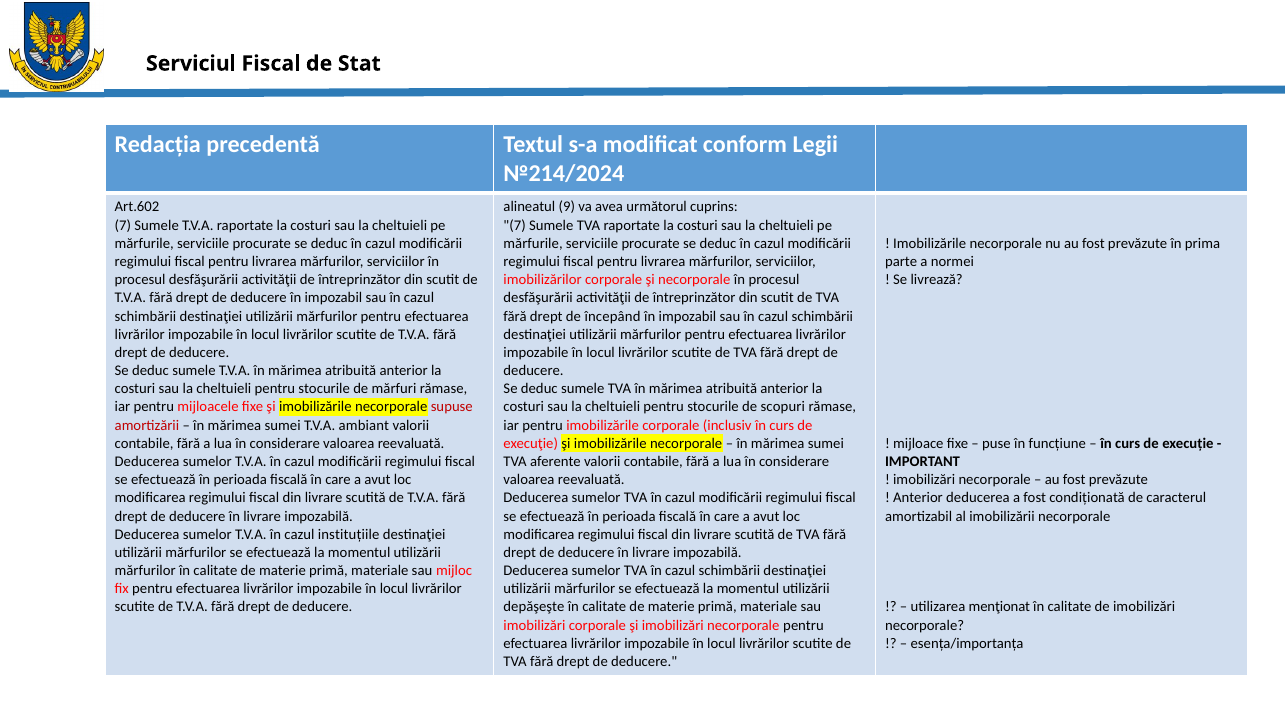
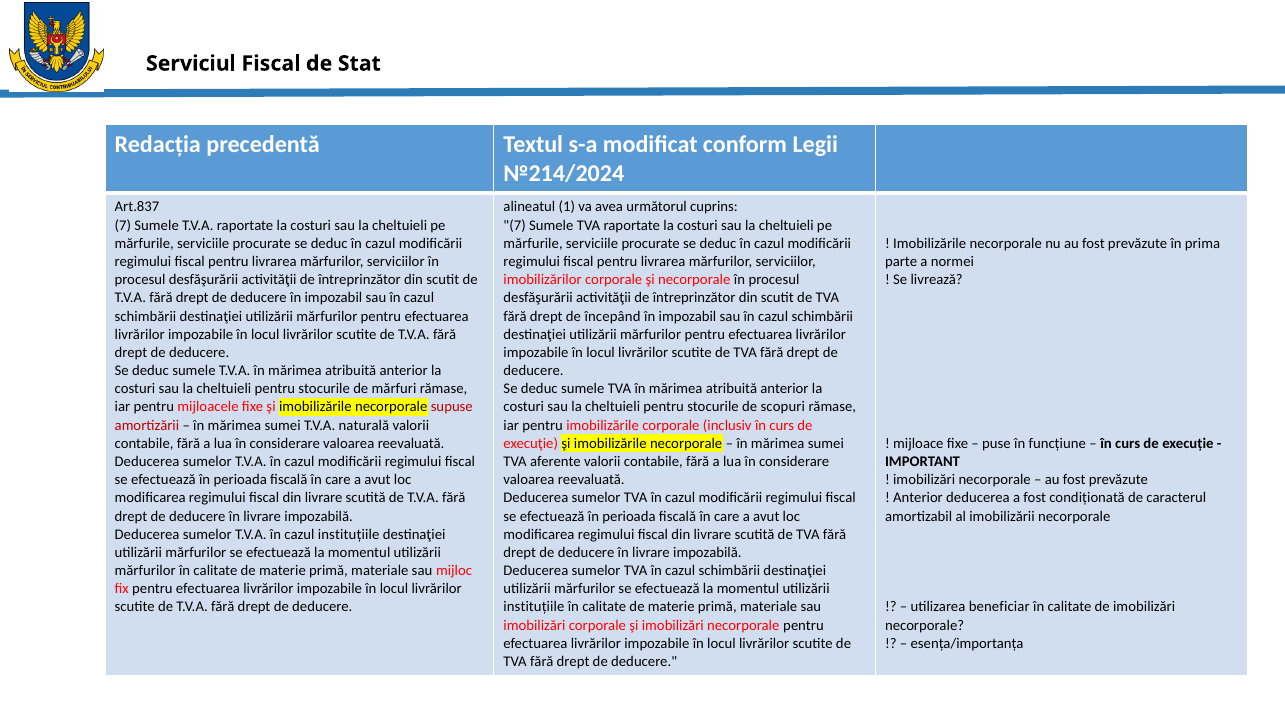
Art.602: Art.602 -> Art.837 (137, 207)
9: 9 -> 1 (567, 207)
ambiant: ambiant -> naturală (364, 425)
depăşeşte: depăşeşte -> instituțiile (534, 607)
menţionat: menţionat -> beneficiar (999, 607)
